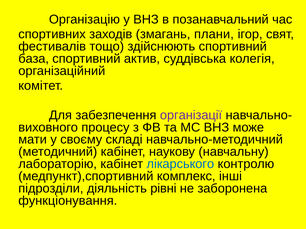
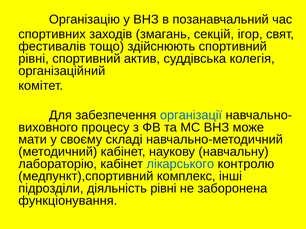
плани: плани -> секцій (214, 34)
база: база -> рівні (34, 59)
організації colour: purple -> blue (191, 115)
